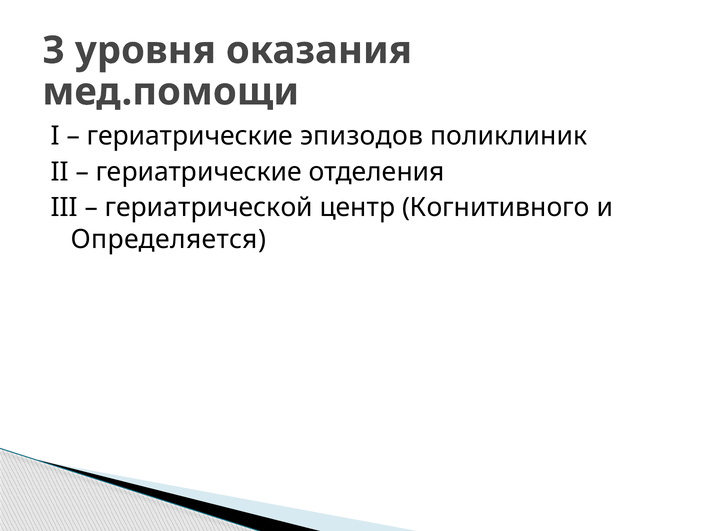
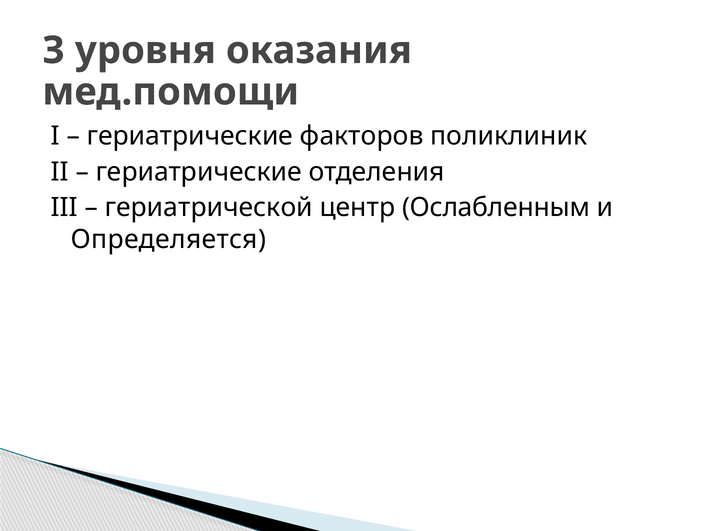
эпизодов: эпизодов -> факторов (362, 136)
Когнитивного: Когнитивного -> Ослабленным (496, 207)
